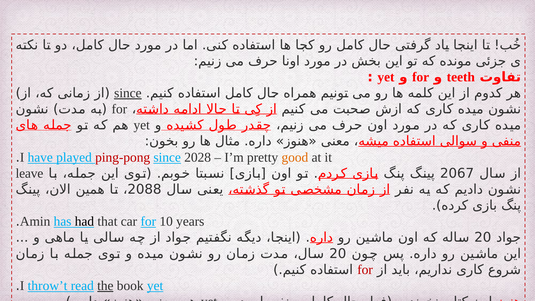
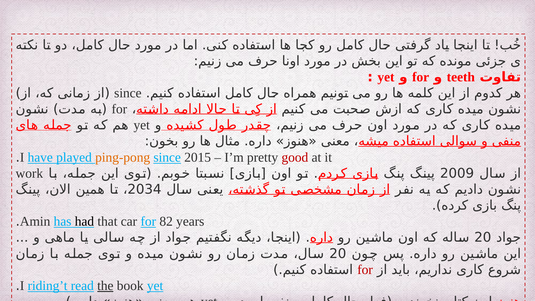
since underline: present -> none (128, 93)
ping-pong colour: red -> orange (123, 157)
2028: 2028 -> 2015 (198, 157)
good colour: orange -> red (295, 157)
leave: leave -> work (29, 173)
2067: 2067 -> 2009 (457, 173)
2088: 2088 -> 2034 (144, 189)
10: 10 -> 82 (166, 221)
throw’t: throw’t -> riding’t (48, 286)
